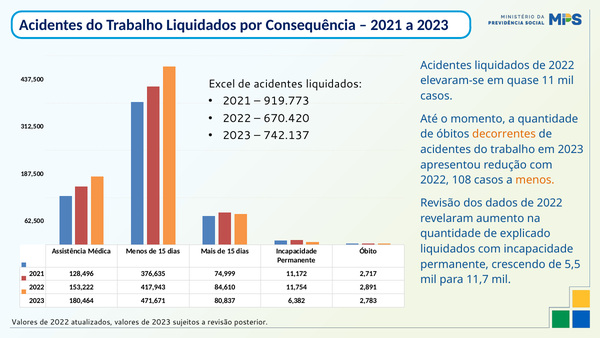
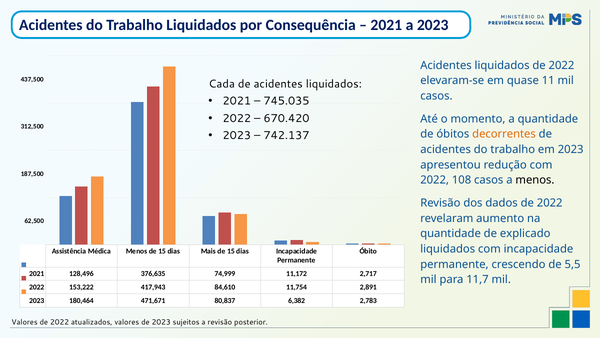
Excel: Excel -> Cada (222, 84)
919.773: 919.773 -> 745.035 (287, 101)
menos colour: orange -> black (535, 180)
